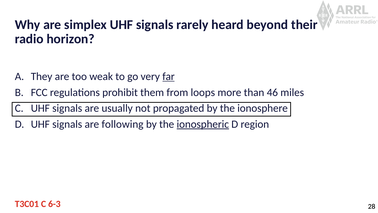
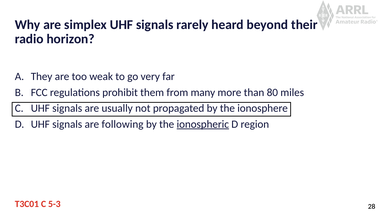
far underline: present -> none (169, 76)
loops: loops -> many (203, 92)
46: 46 -> 80 (272, 92)
6-3: 6-3 -> 5-3 (54, 204)
